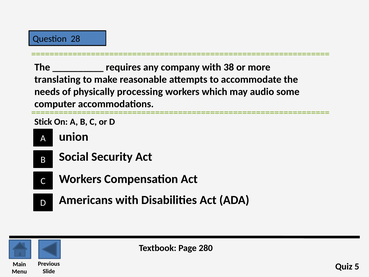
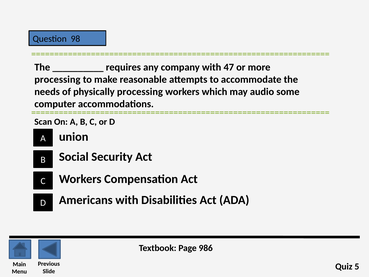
28: 28 -> 98 (75, 39)
38: 38 -> 47 (229, 67)
translating: translating -> processing (57, 79)
Stick: Stick -> Scan (43, 122)
280: 280 -> 986 (206, 248)
